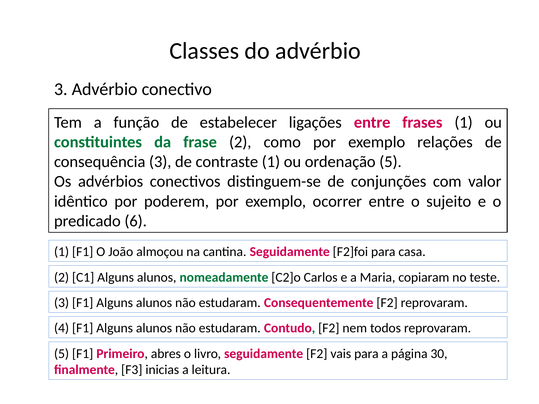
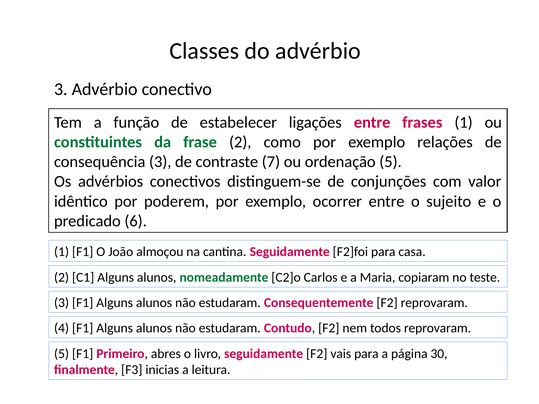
contraste 1: 1 -> 7 (271, 162)
